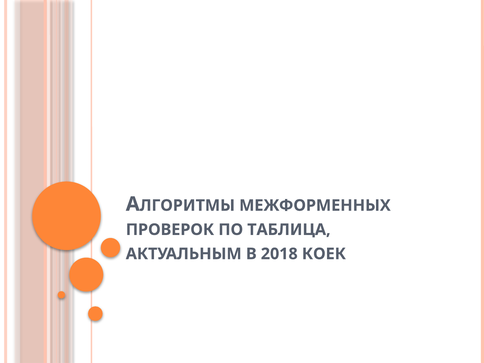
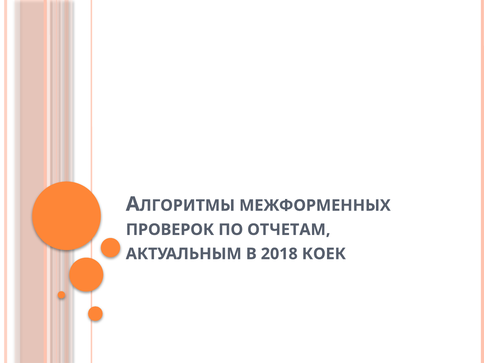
ТАБЛИЦА: ТАБЛИЦА -> ОТЧЕТАМ (289, 230)
